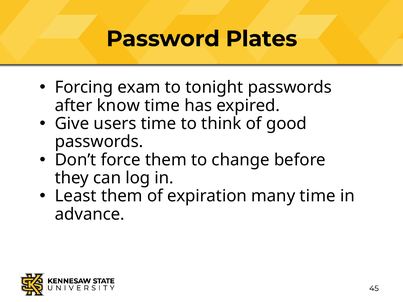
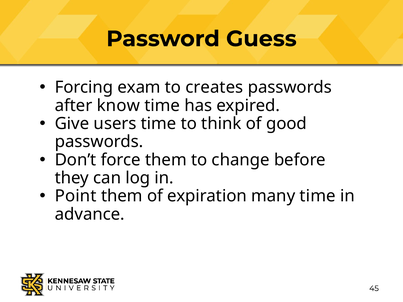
Plates: Plates -> Guess (261, 39)
tonight: tonight -> creates (214, 87)
Least: Least -> Point (76, 196)
